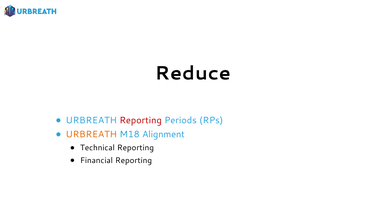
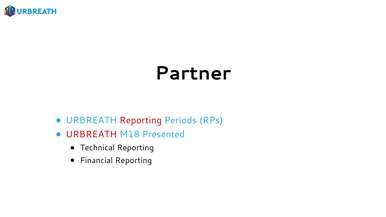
Reduce: Reduce -> Partner (193, 73)
URBREATH colour: orange -> red (91, 134)
Alignment: Alignment -> Presented (163, 134)
